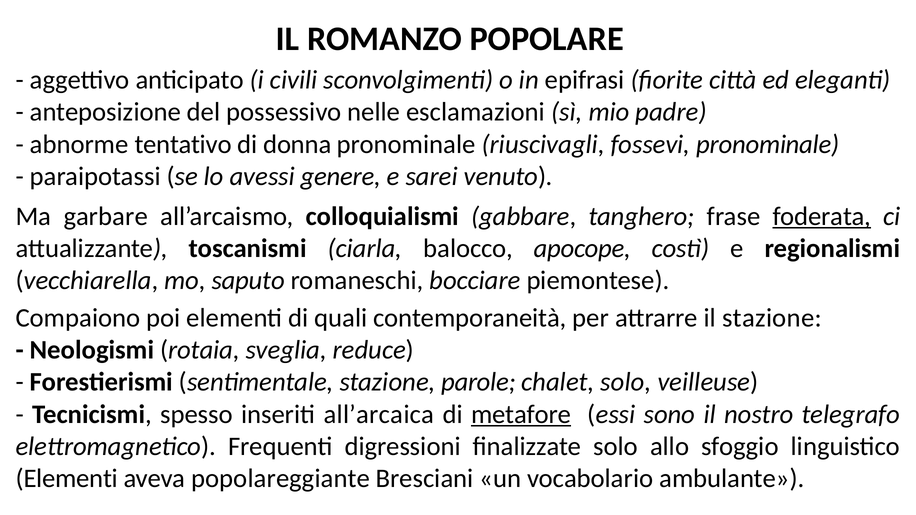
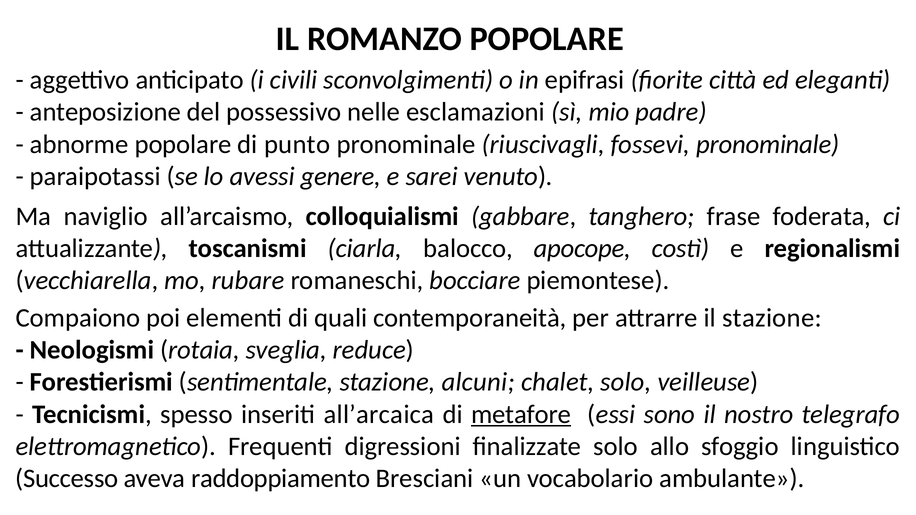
abnorme tentativo: tentativo -> popolare (183, 144)
donna: donna -> punto (297, 144)
garbare: garbare -> naviglio (106, 217)
foderata underline: present -> none (822, 217)
saputo: saputo -> rubare (248, 281)
parole: parole -> alcuni (478, 382)
Elementi: Elementi -> Successo (67, 479)
popolareggiante: popolareggiante -> raddoppiamento (281, 479)
